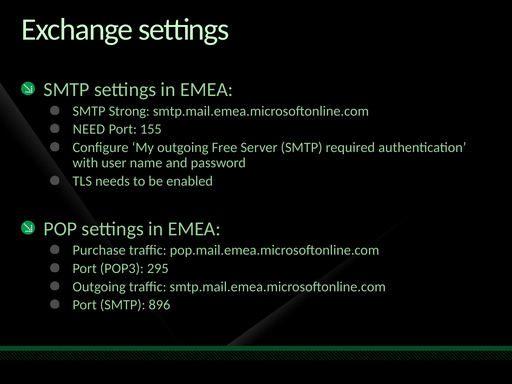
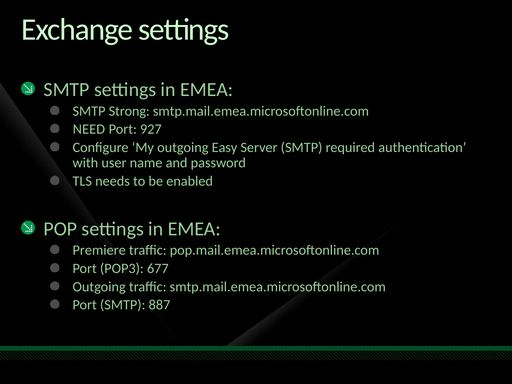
155: 155 -> 927 (151, 129)
Free: Free -> Easy (225, 147)
Purchase: Purchase -> Premiere (99, 250)
295: 295 -> 677 (158, 268)
896: 896 -> 887 (159, 305)
